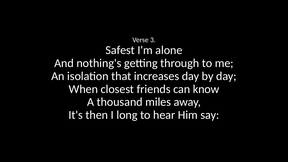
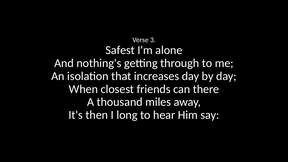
know: know -> there (206, 89)
